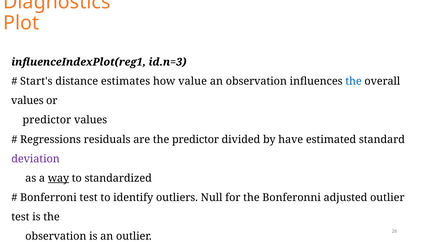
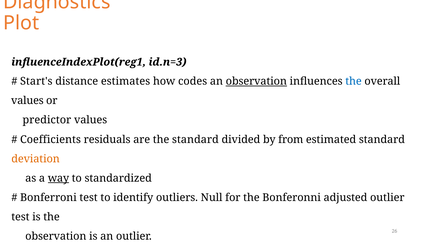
value: value -> codes (193, 81)
observation underline: none -> present (256, 81)
Regressions: Regressions -> Coefficients (50, 139)
are the predictor: predictor -> standard (195, 139)
by have: have -> from (291, 139)
deviation colour: purple -> orange (36, 159)
